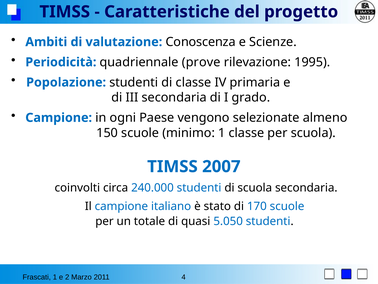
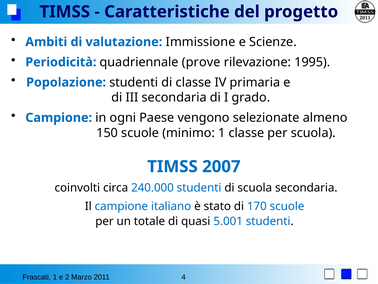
Conoscenza: Conoscenza -> Immissione (201, 42)
5.050: 5.050 -> 5.001 (228, 221)
